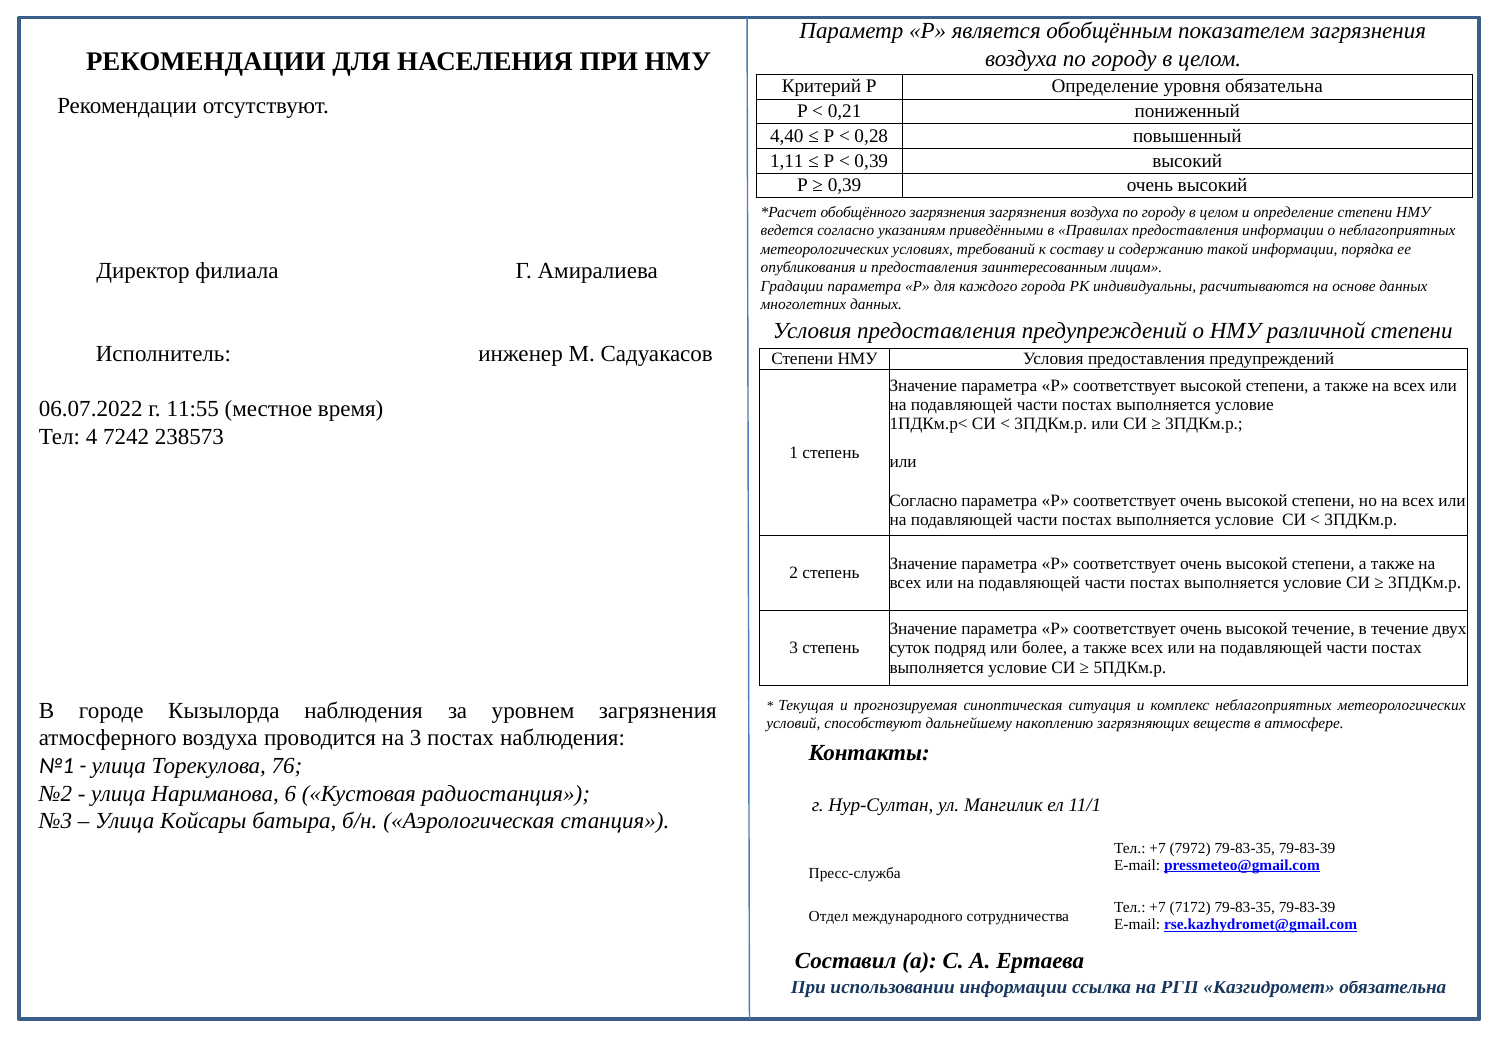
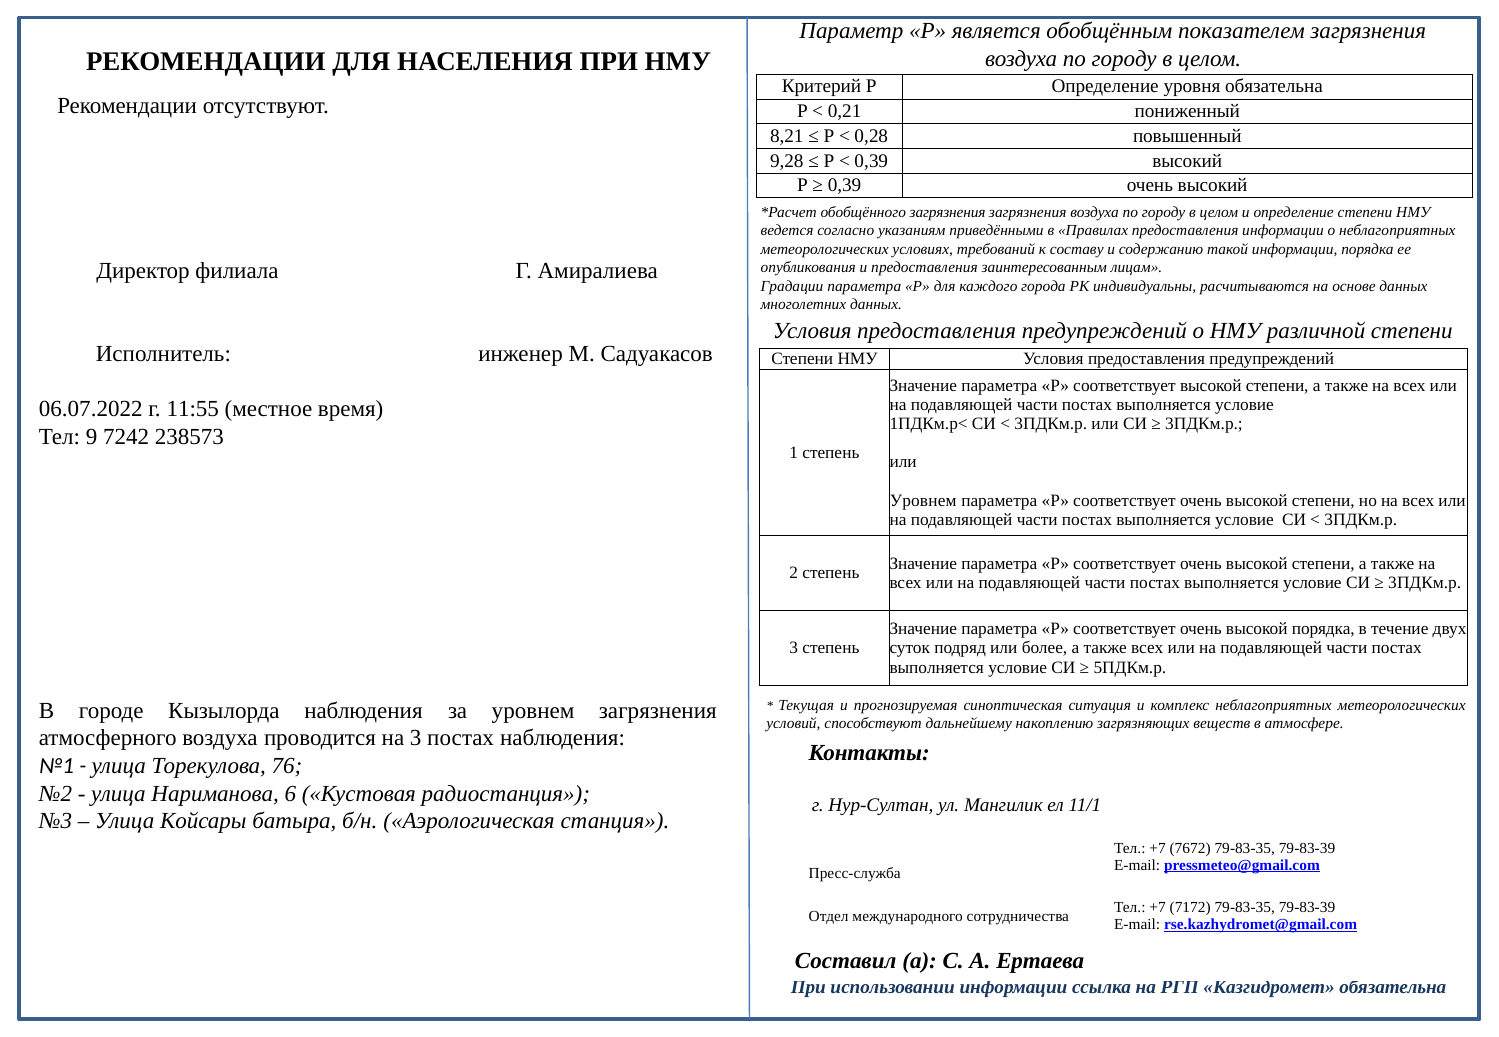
4,40: 4,40 -> 8,21 (787, 136)
1,11: 1,11 -> 9,28 (787, 161)
4: 4 -> 9 (92, 437)
Согласно: Согласно -> Уровнем (923, 501)
высокой течение: течение -> порядка (1323, 629)
7972: 7972 -> 7672 (1190, 849)
